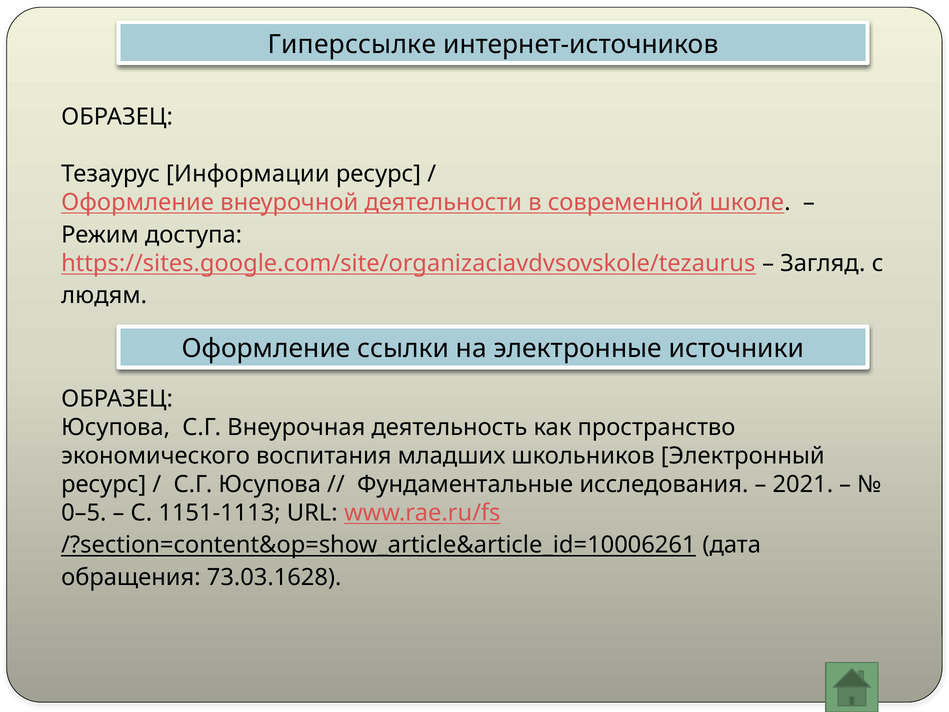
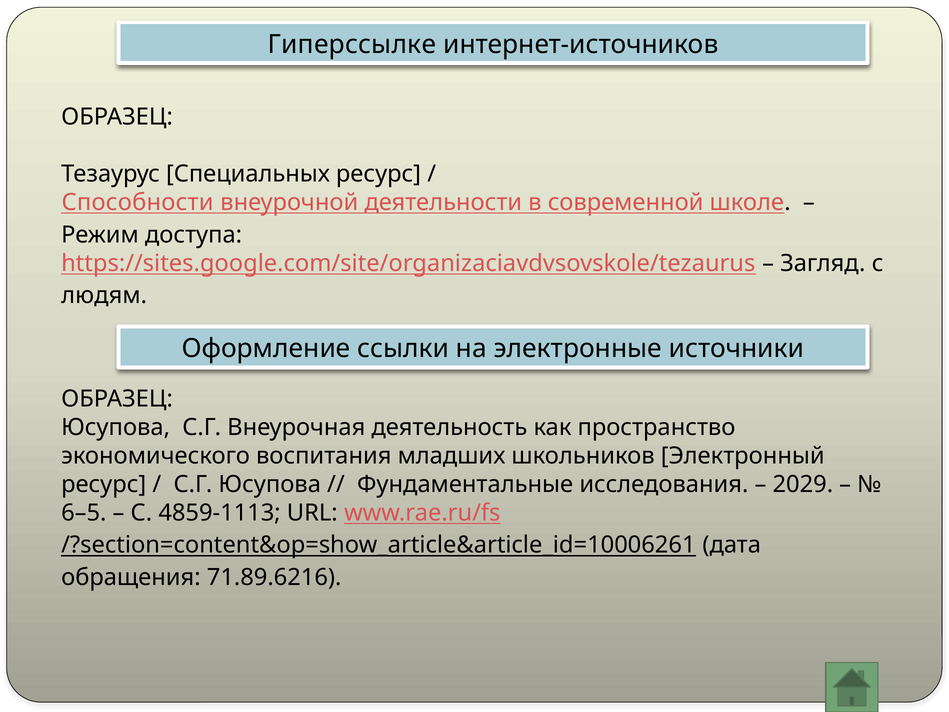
Информации: Информации -> Специальных (248, 174)
Оформление: Оформление -> Способности (138, 202)
2021: 2021 -> 2029 (803, 484)
0–5: 0–5 -> 6–5 (84, 513)
1151-1113: 1151-1113 -> 4859-1113 (220, 513)
73.03.1628: 73.03.1628 -> 71.89.6216 (274, 577)
